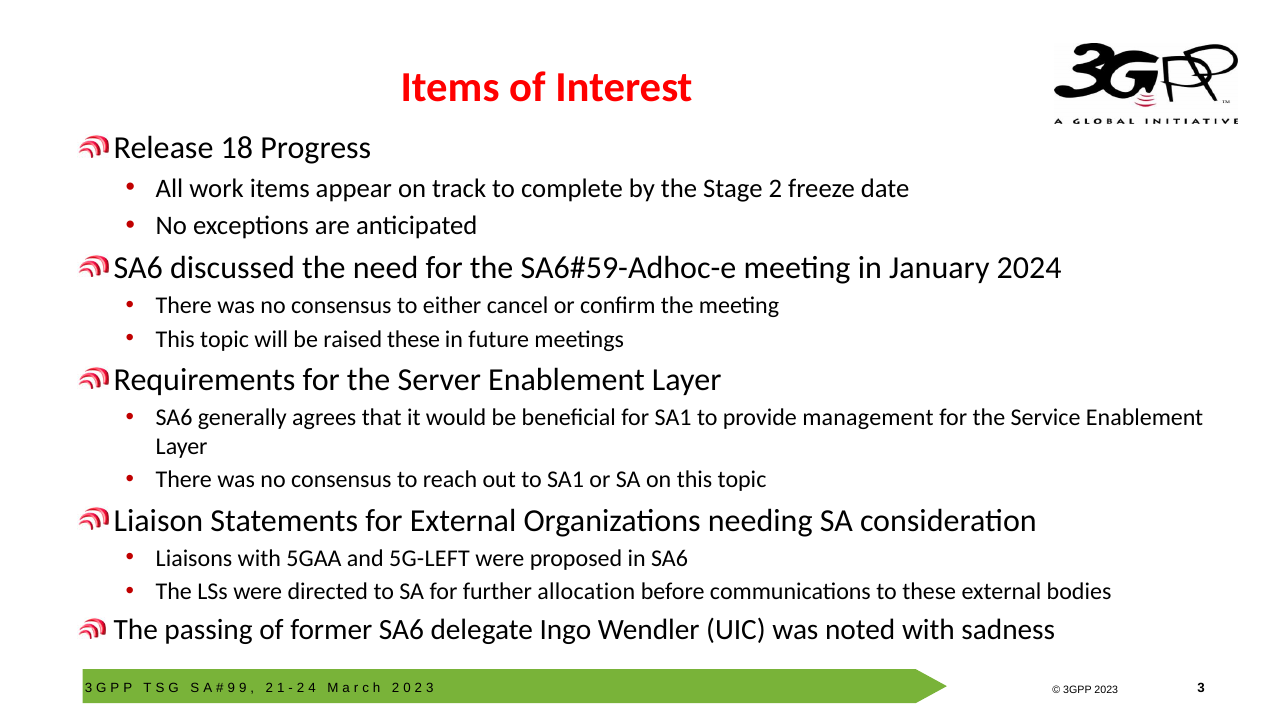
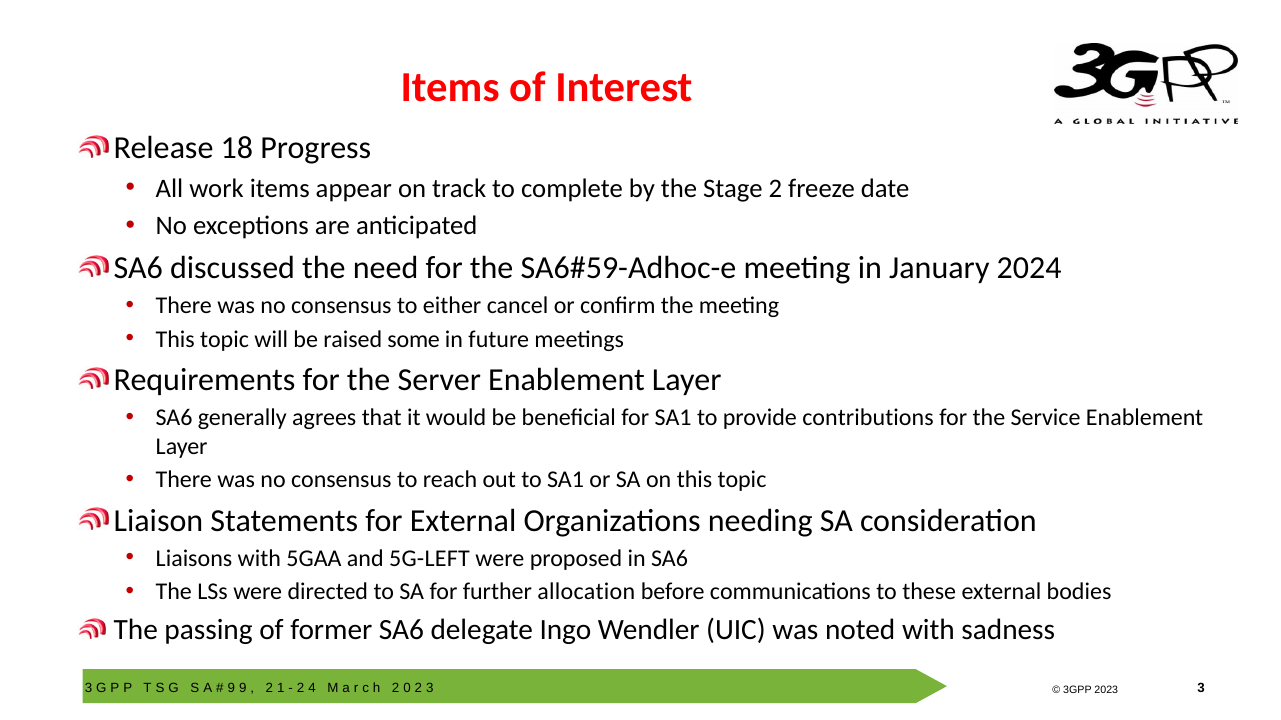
raised these: these -> some (414, 339)
management: management -> contributions (868, 418)
